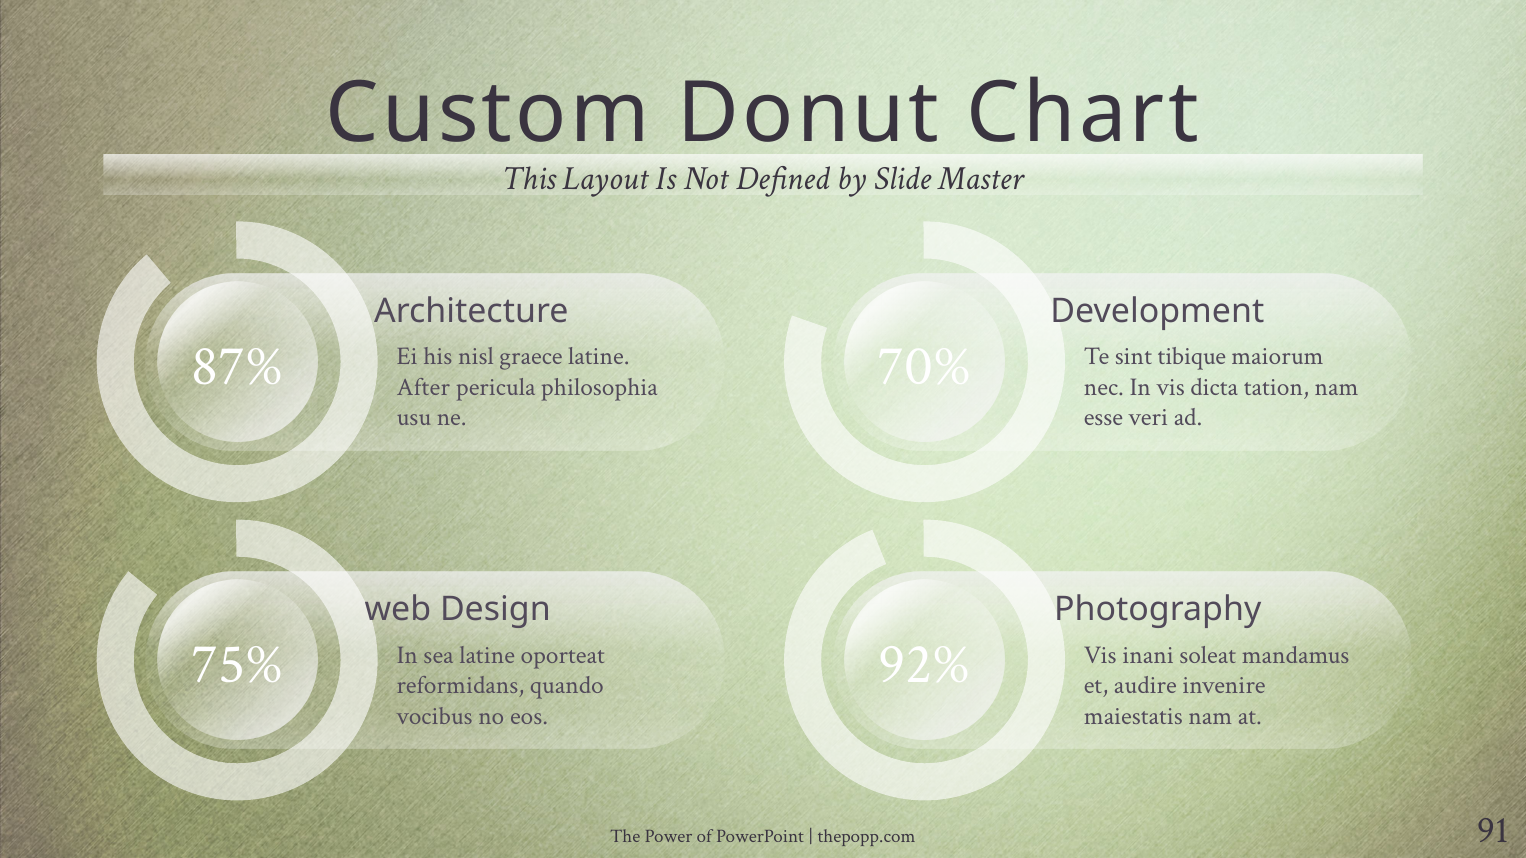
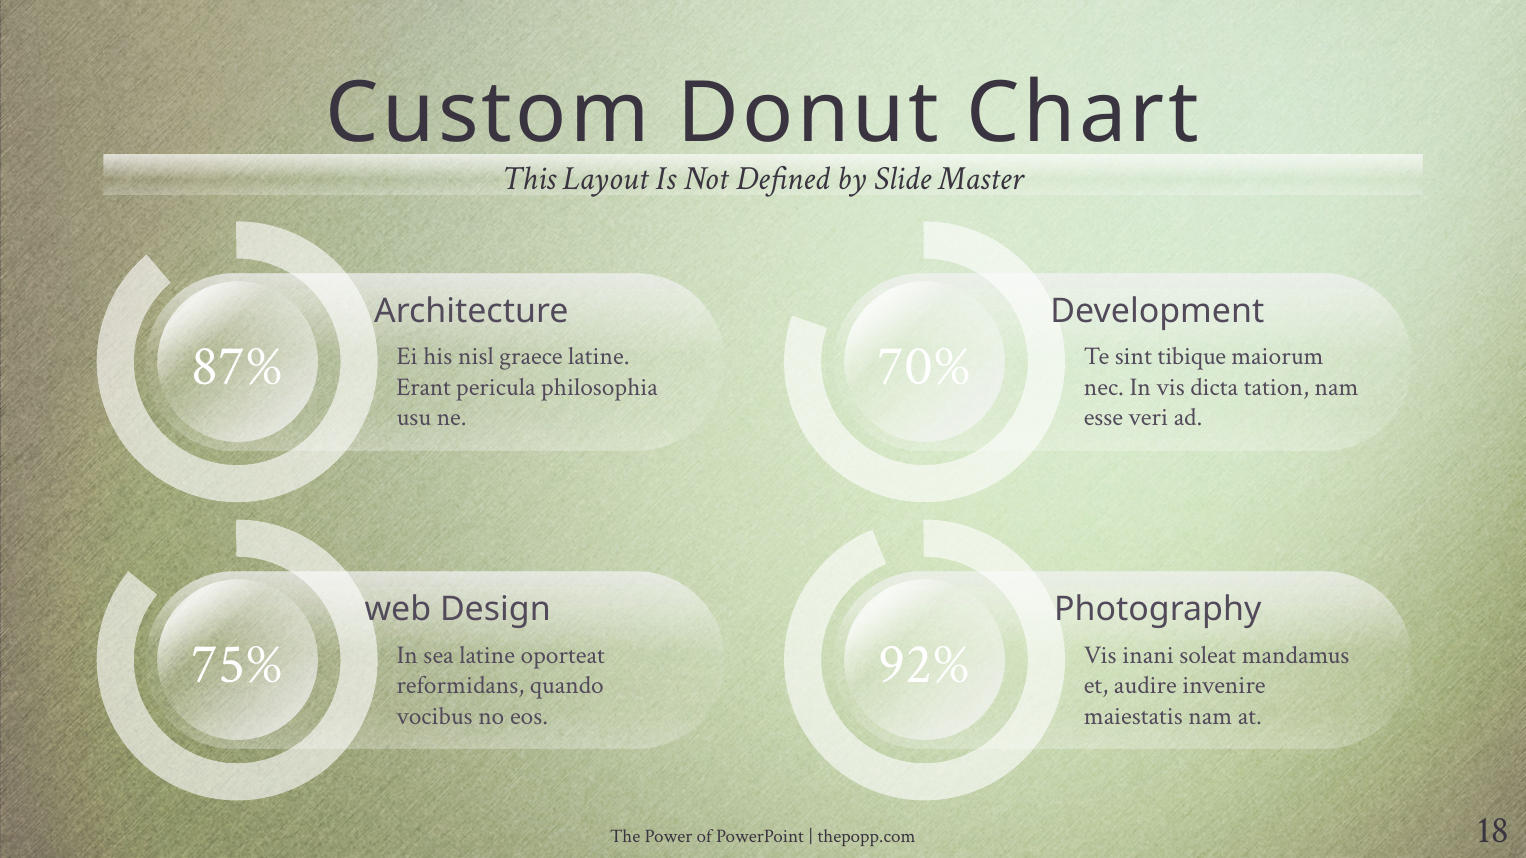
After: After -> Erant (424, 387)
91: 91 -> 18 (1493, 831)
